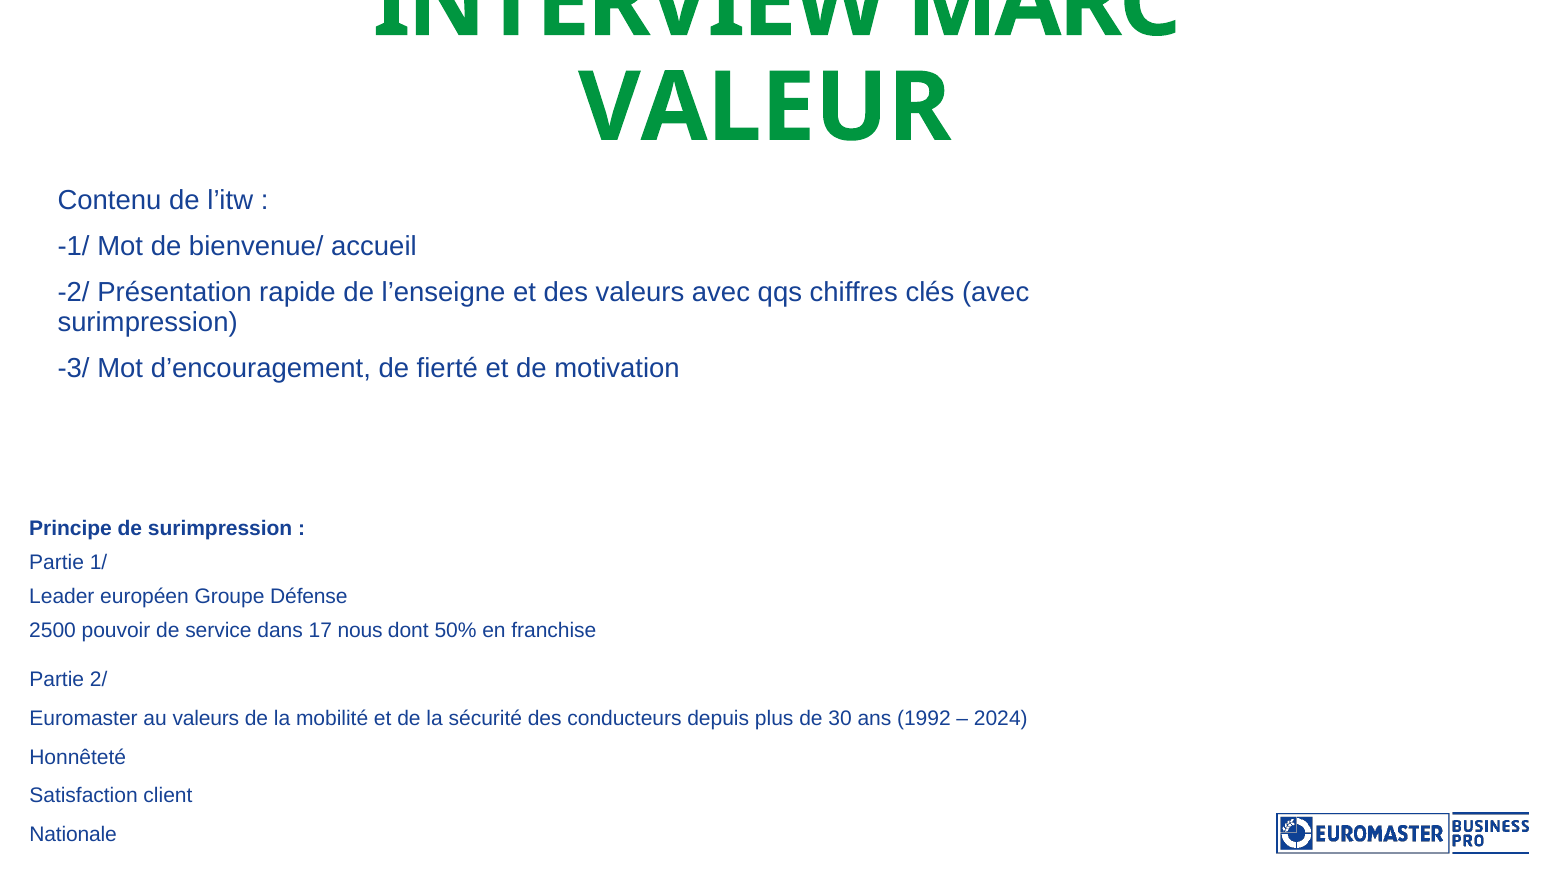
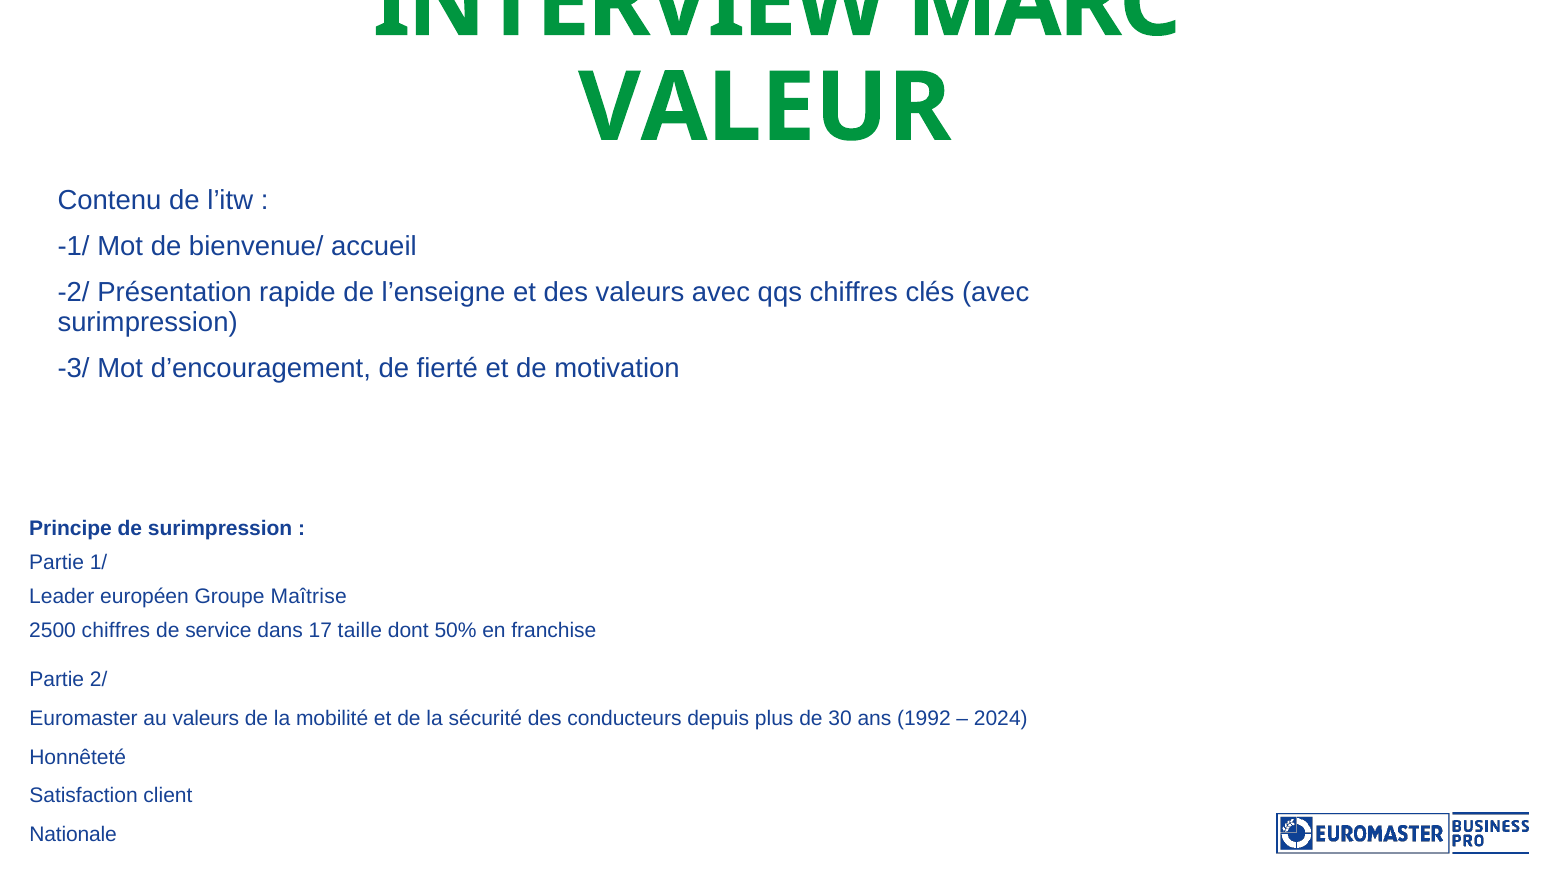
Défense: Défense -> Maîtrise (309, 596)
2500 pouvoir: pouvoir -> chiffres (116, 630)
nous: nous -> taille (360, 630)
